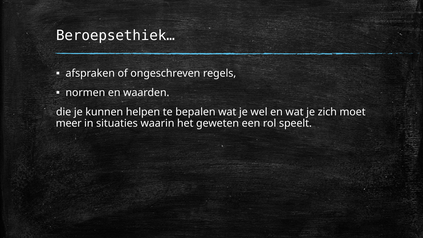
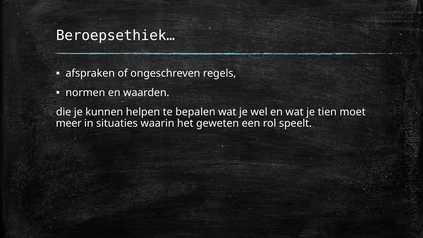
zich: zich -> tien (327, 112)
